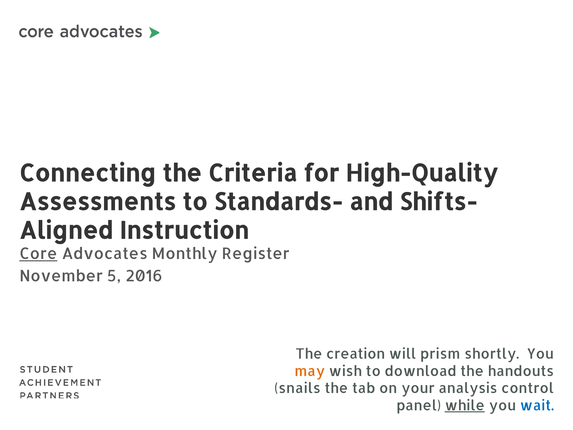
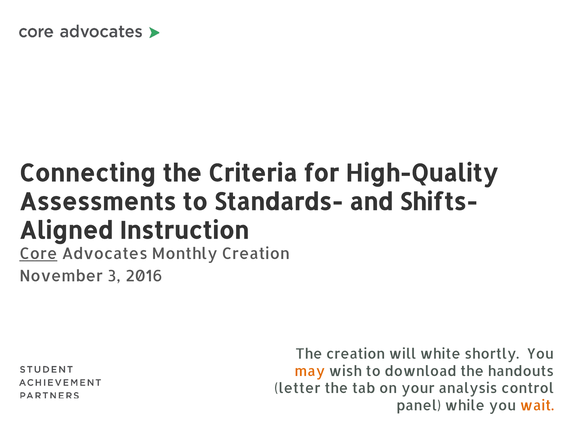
Monthly Register: Register -> Creation (256, 254)
5: 5 -> 3 (114, 276)
prism: prism -> white (440, 354)
snails: snails -> letter (297, 388)
while underline: present -> none (465, 405)
wait colour: blue -> orange (537, 405)
